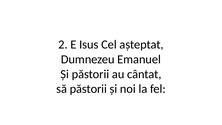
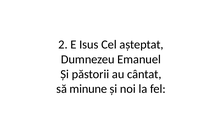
să păstorii: păstorii -> minune (88, 89)
